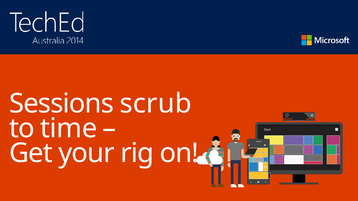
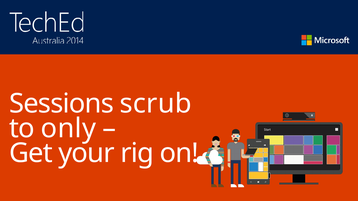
time: time -> only (68, 129)
